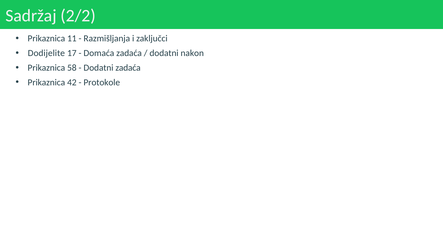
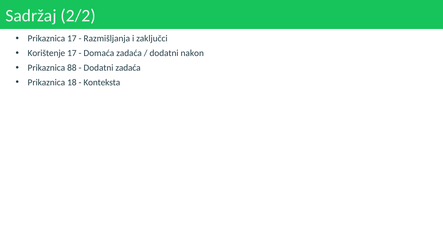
Prikaznica 11: 11 -> 17 (72, 39)
Dodijelite: Dodijelite -> Korištenje (46, 53)
58: 58 -> 88 (72, 68)
42: 42 -> 18 (72, 82)
Protokole: Protokole -> Konteksta (102, 82)
